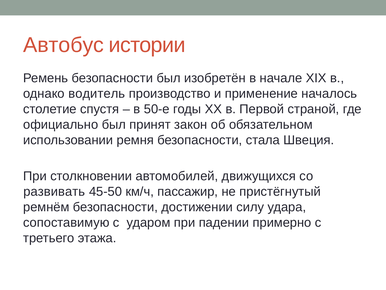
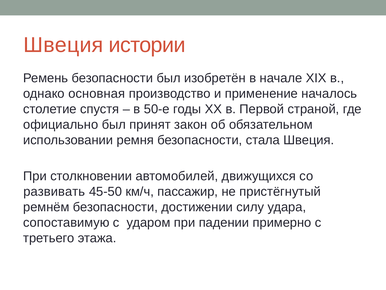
Автобус: Автобус -> Швеция (63, 45)
водитель: водитель -> основная (97, 94)
